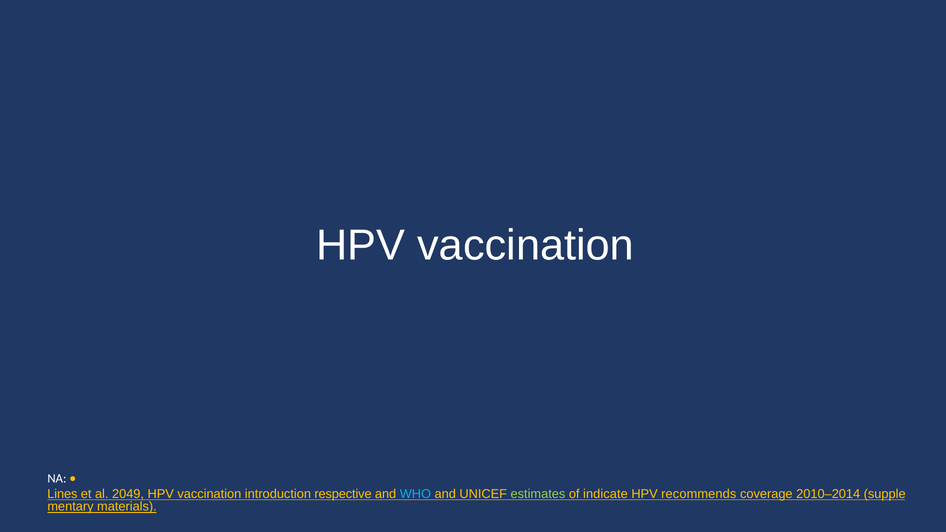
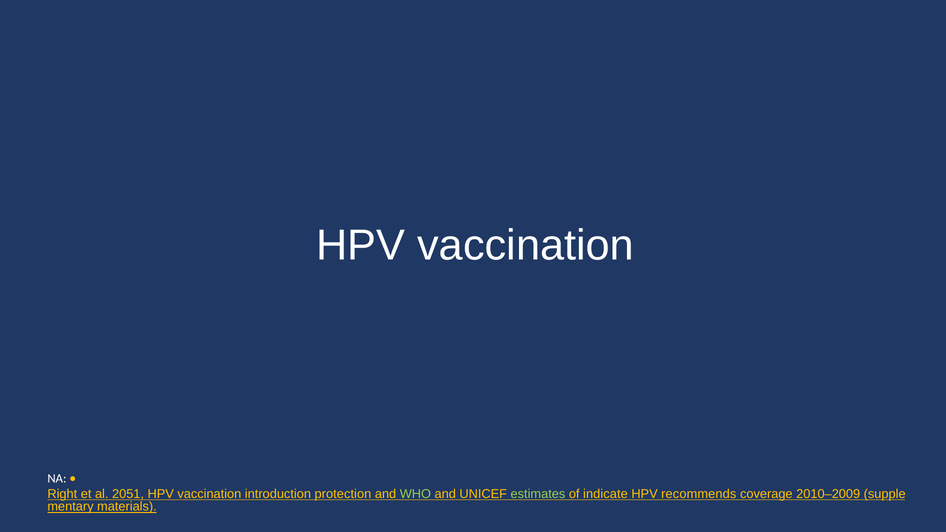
Lines: Lines -> Right (62, 494)
2049: 2049 -> 2051 (128, 494)
respective: respective -> protection (343, 494)
WHO colour: light blue -> light green (415, 494)
2010–2014: 2010–2014 -> 2010–2009 (828, 494)
